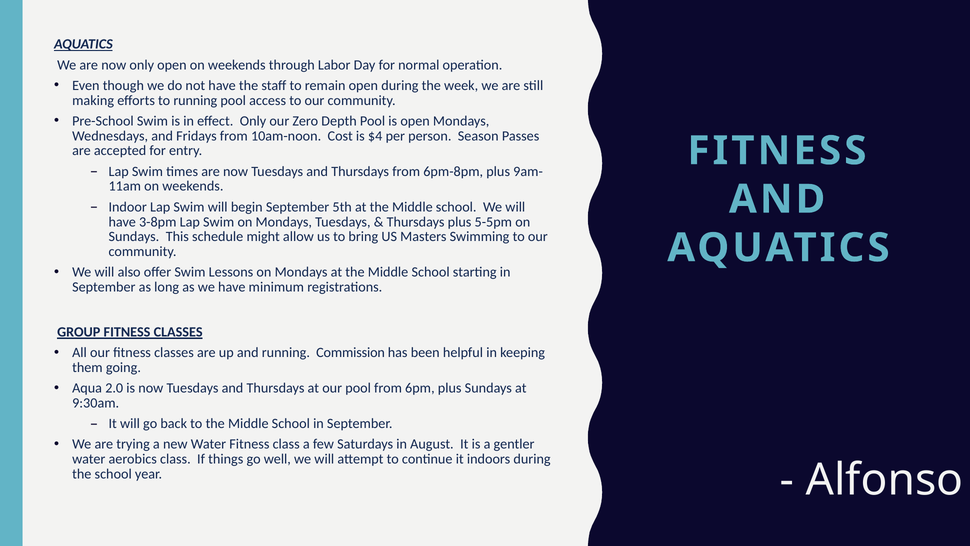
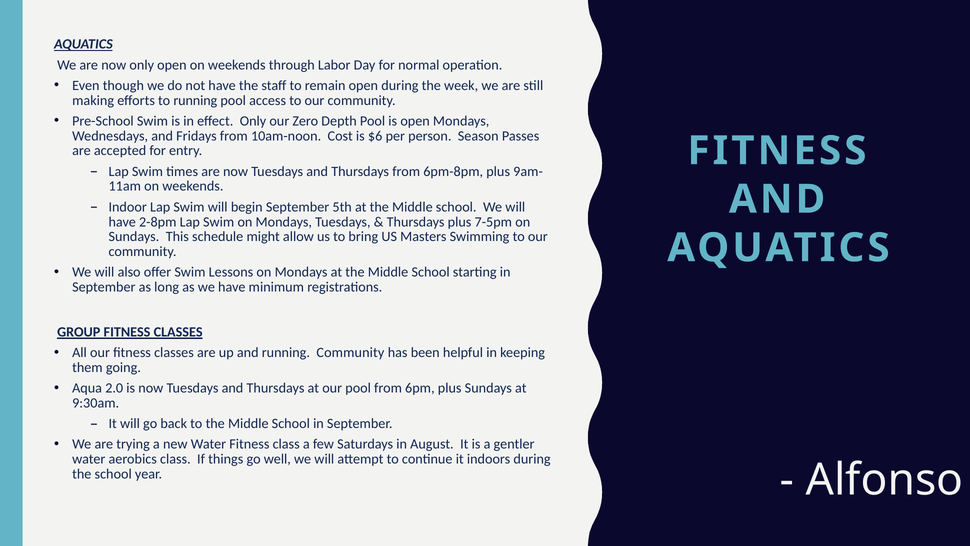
$4: $4 -> $6 (375, 136)
3-8pm: 3-8pm -> 2-8pm (158, 222)
5-5pm: 5-5pm -> 7-5pm (493, 222)
running Commission: Commission -> Community (350, 352)
